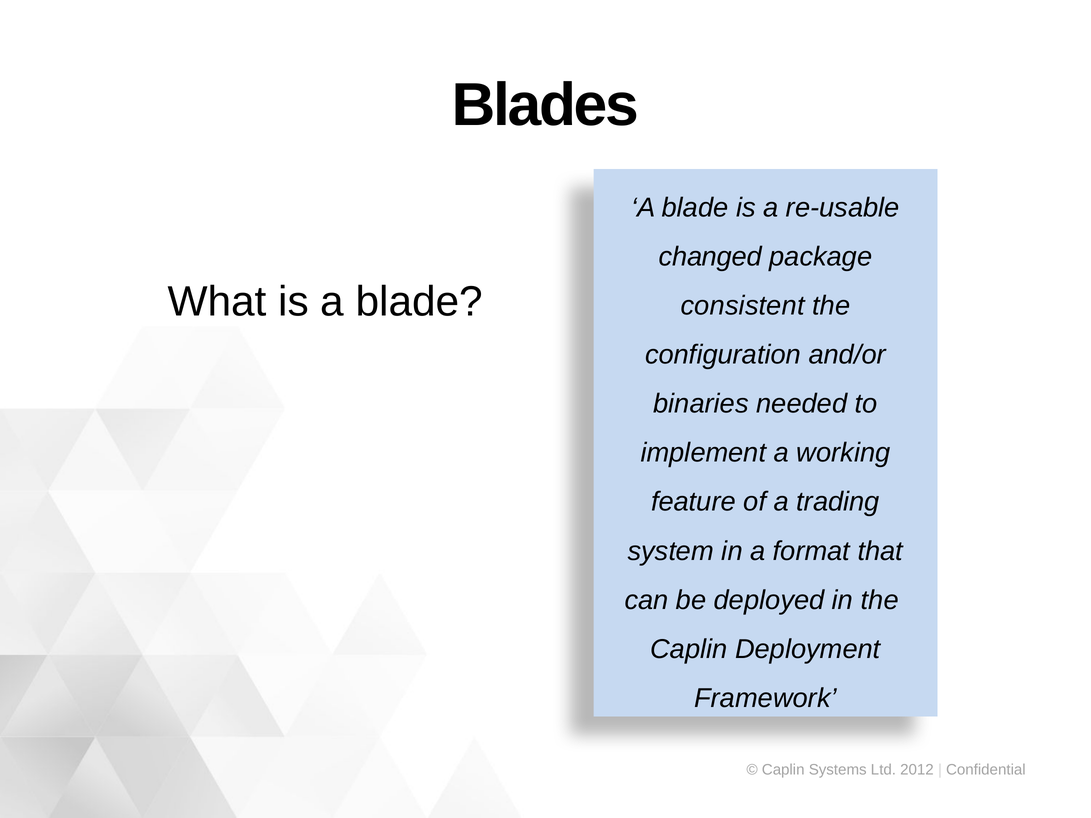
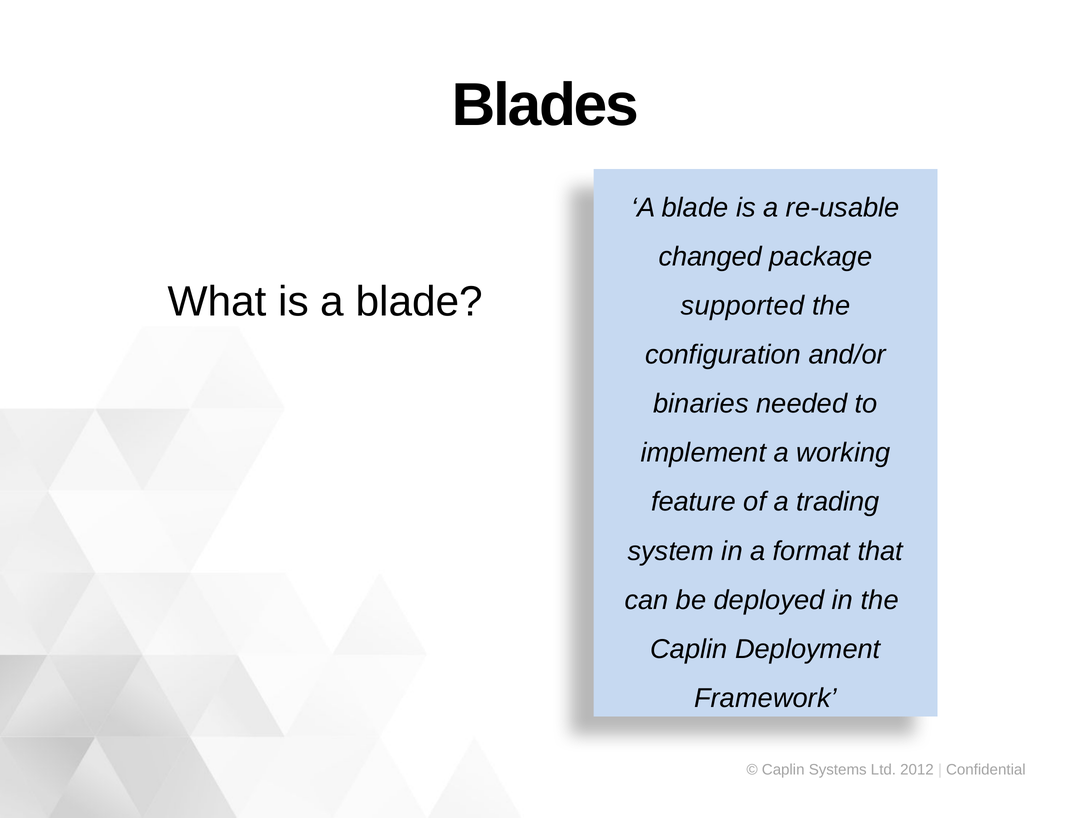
consistent: consistent -> supported (743, 306)
